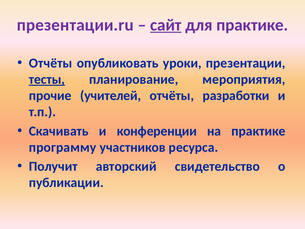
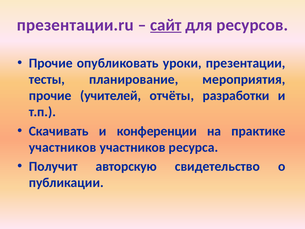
для практике: практике -> ресурсов (252, 25)
Отчёты: Отчёты -> Прочие (51, 63)
тесты underline: present -> none (47, 79)
программу: программу -> участников (63, 147)
авторский: авторский -> авторскую (126, 166)
